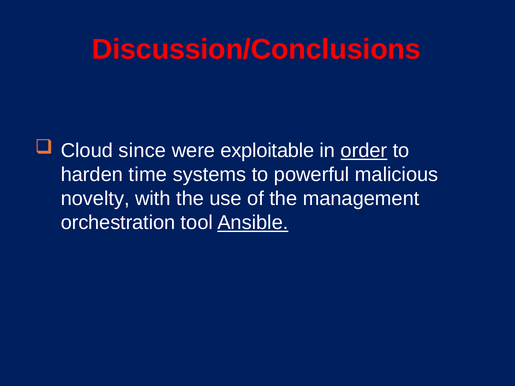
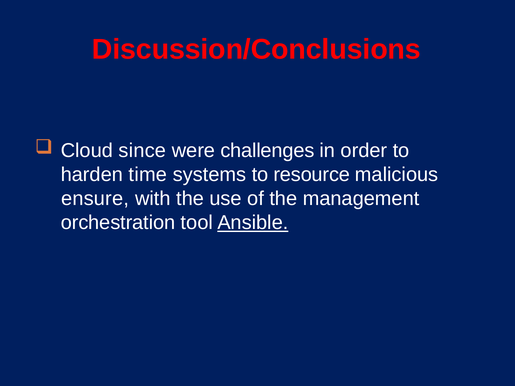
exploitable: exploitable -> challenges (267, 151)
order underline: present -> none (364, 151)
powerful: powerful -> resource (312, 175)
novelty: novelty -> ensure (95, 199)
